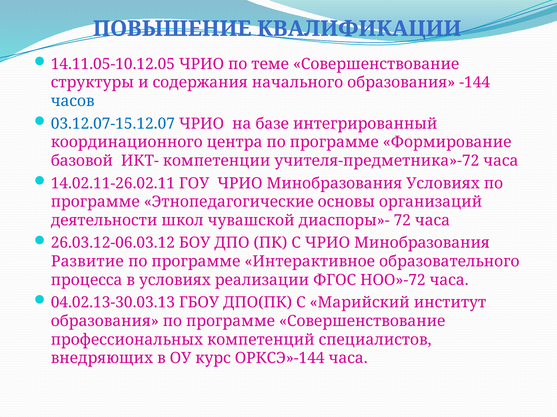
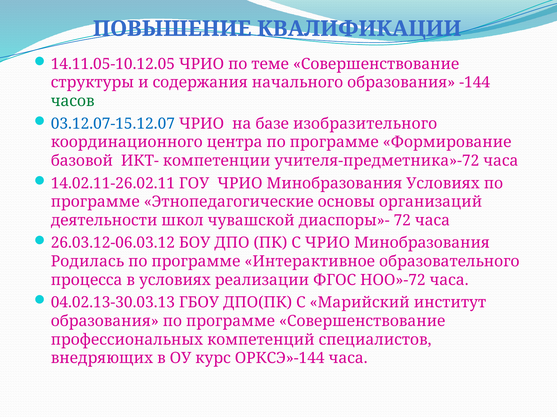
часов colour: blue -> green (73, 101)
интегрированный: интегрированный -> изобразительного (365, 124)
Развитие: Развитие -> Родилась (87, 262)
